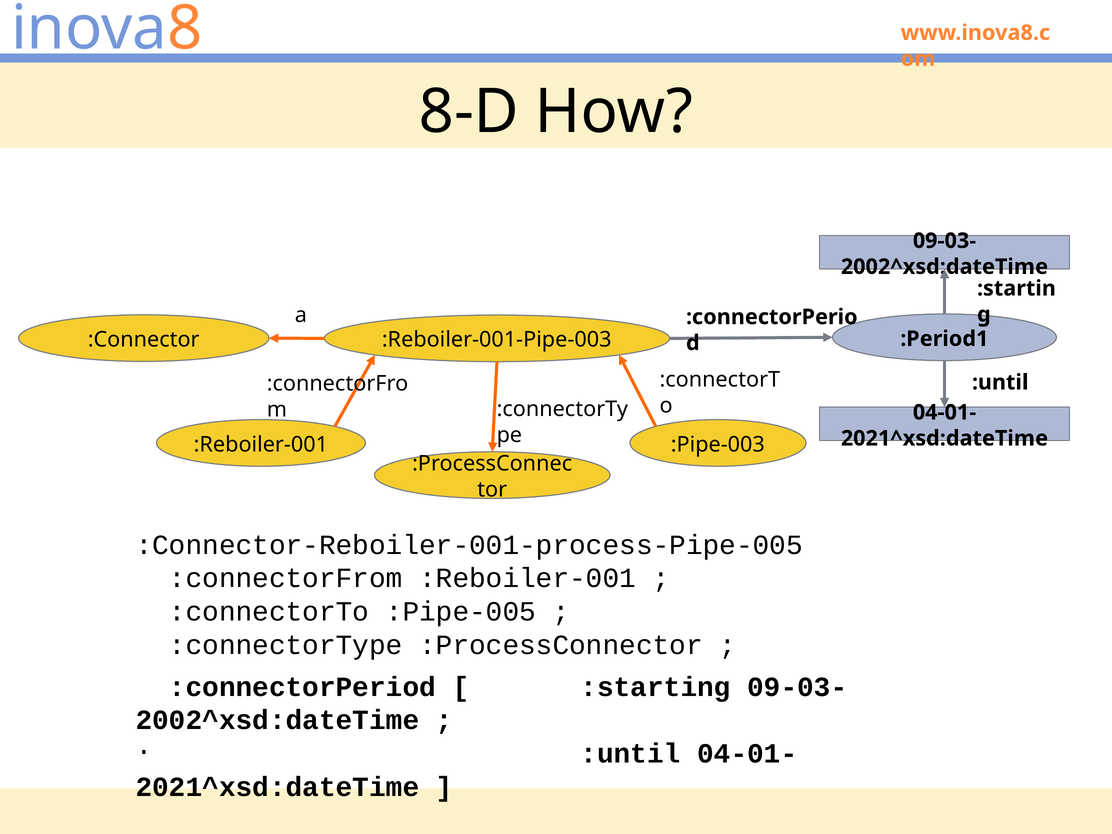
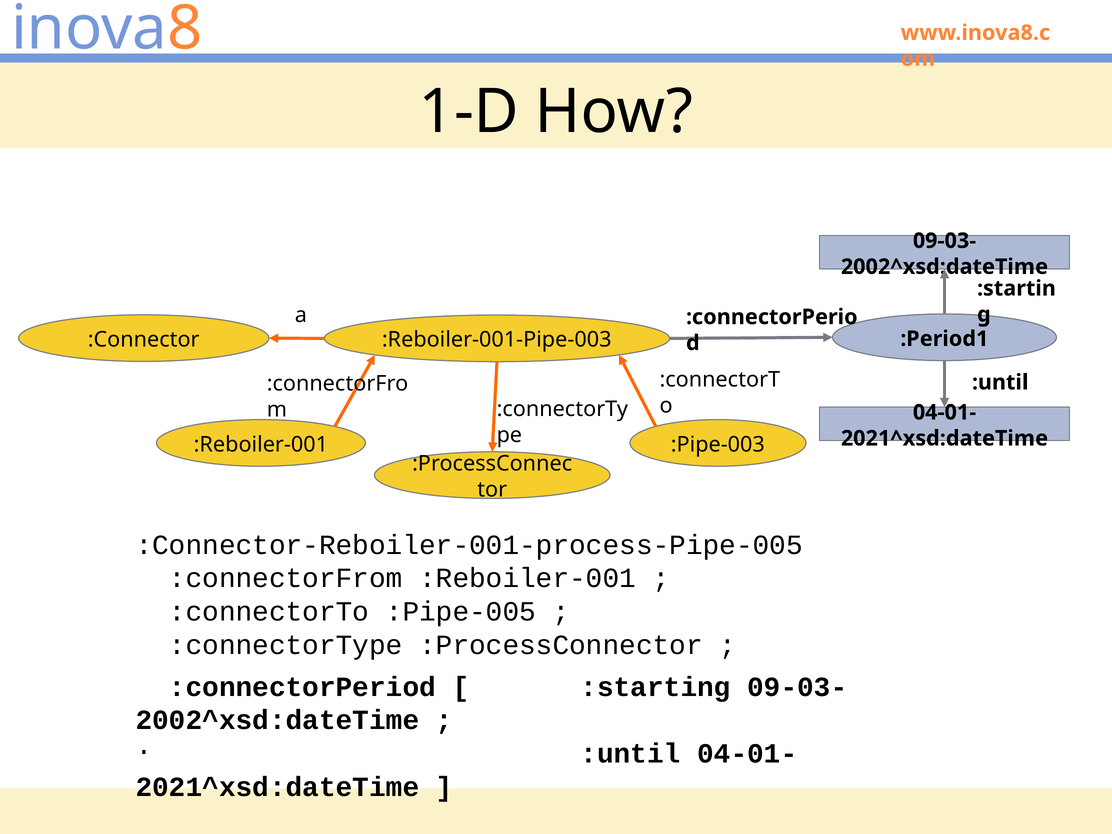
8-D: 8-D -> 1-D (469, 112)
